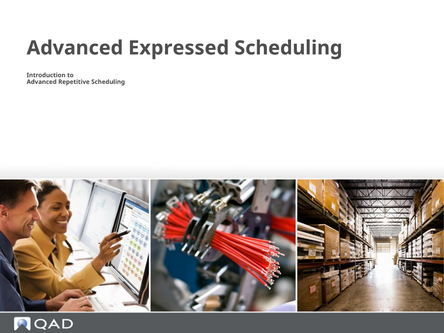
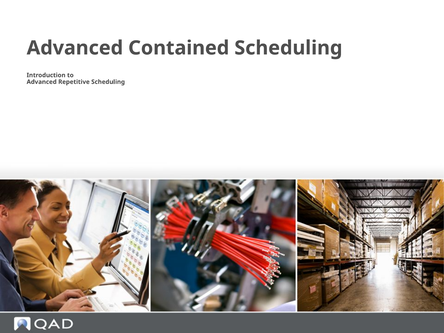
Expressed: Expressed -> Contained (179, 48)
